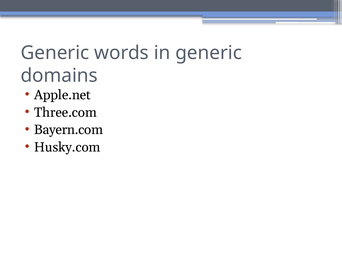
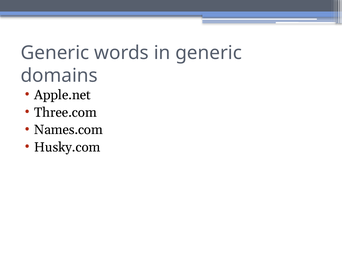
Bayern.com: Bayern.com -> Names.com (68, 130)
